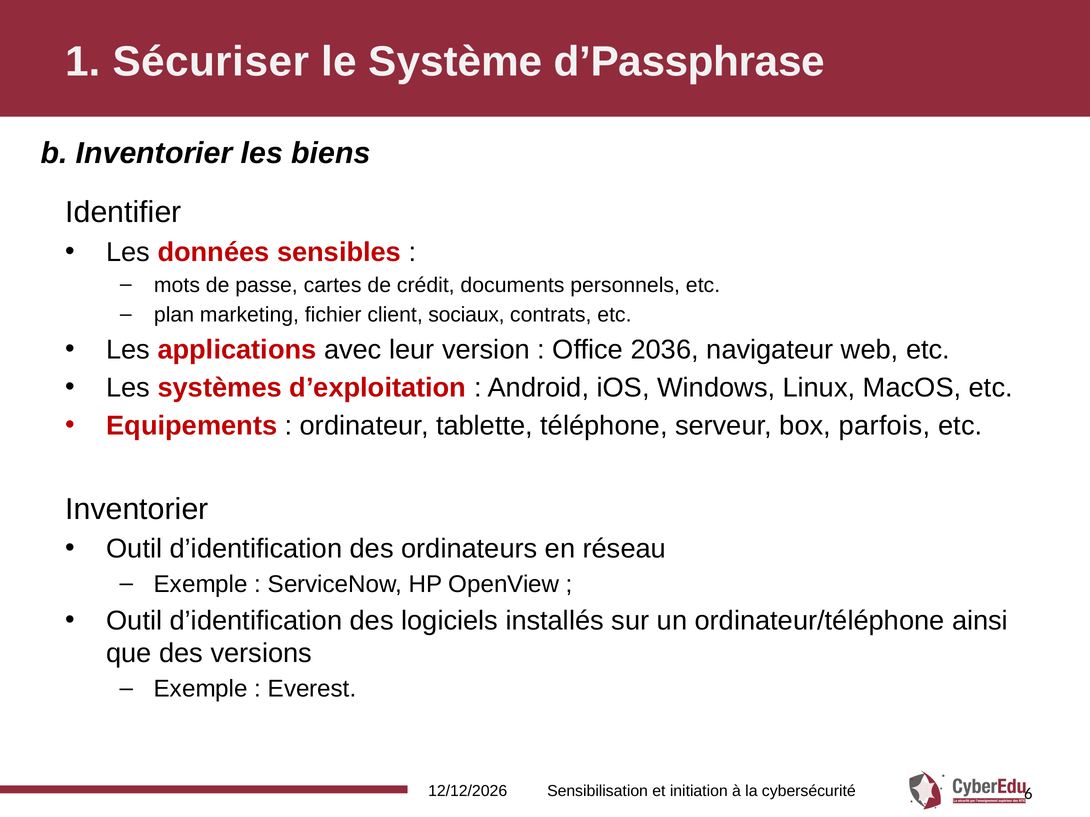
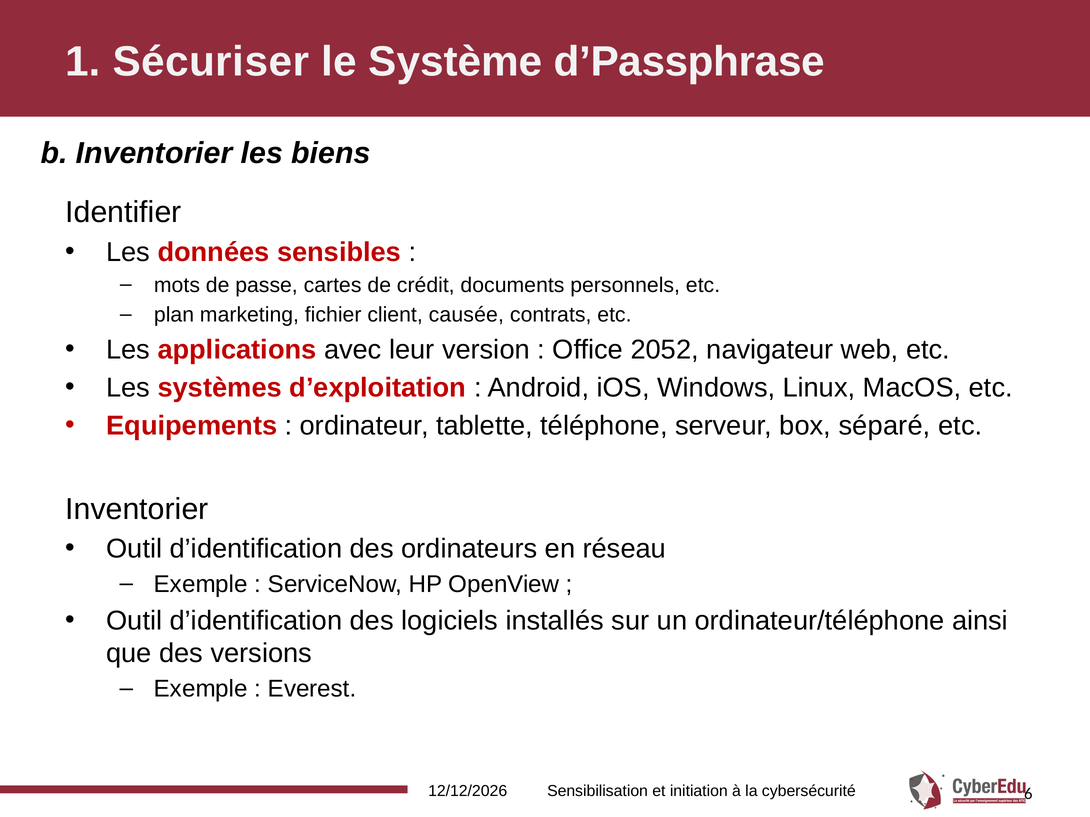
sociaux: sociaux -> causée (466, 315)
2036: 2036 -> 2052 (665, 350)
parfois: parfois -> séparé (885, 426)
